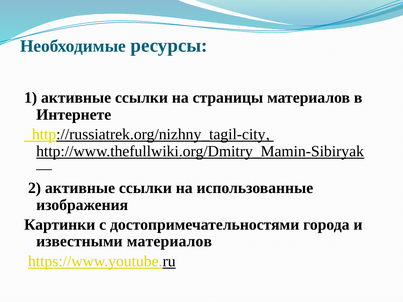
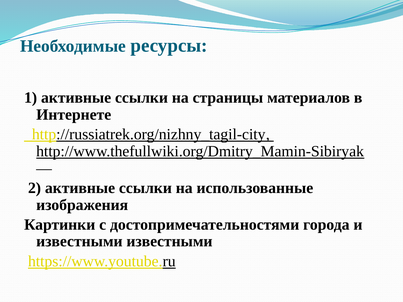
известными материалов: материалов -> известными (170, 242)
